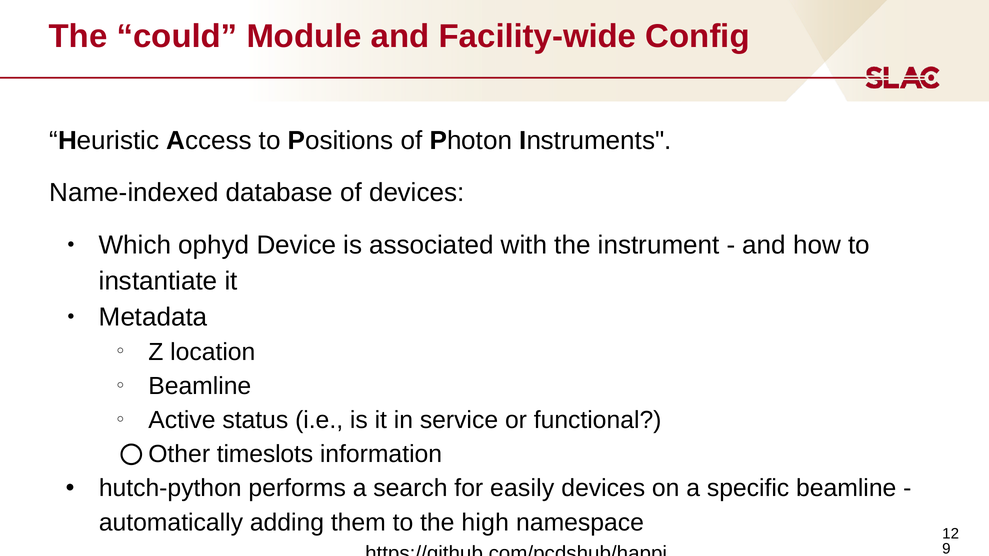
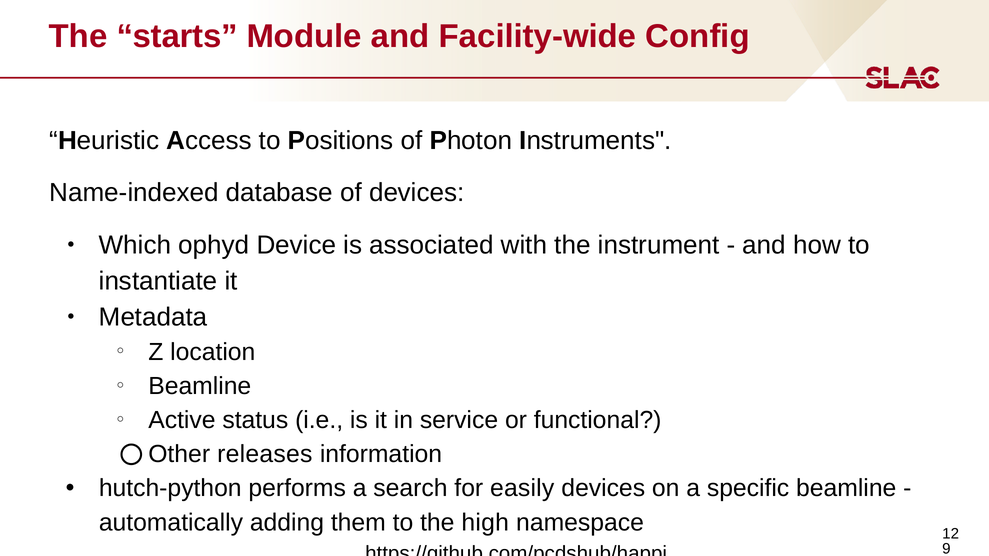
could: could -> starts (177, 36)
timeslots: timeslots -> releases (265, 454)
